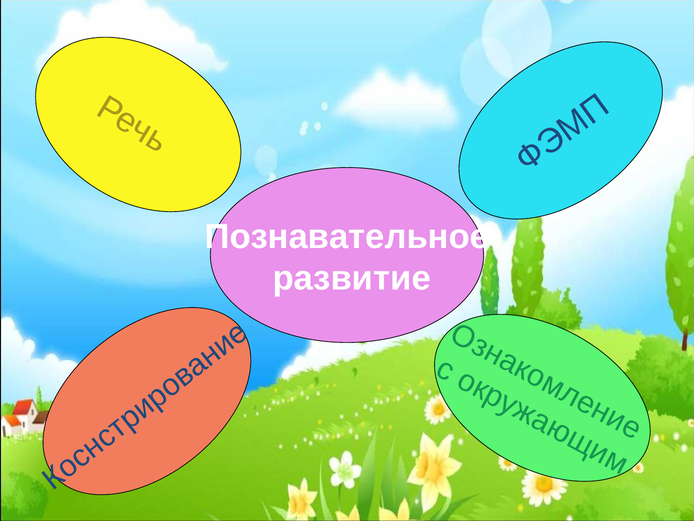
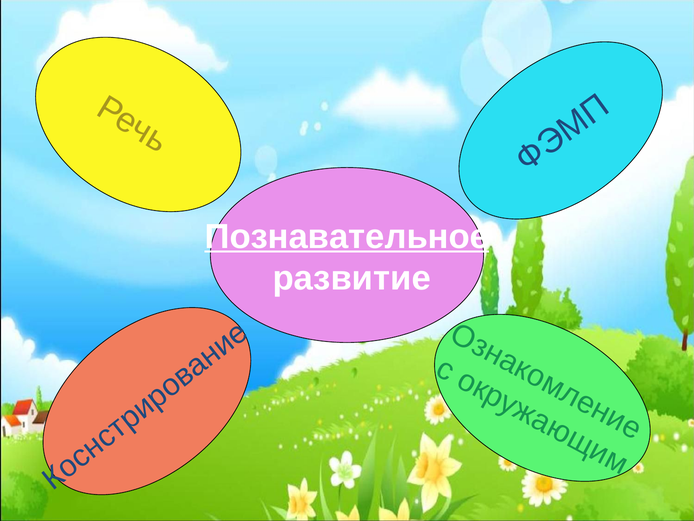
Познавательное underline: none -> present (347, 236)
